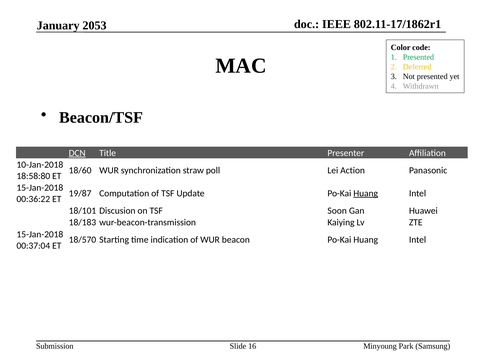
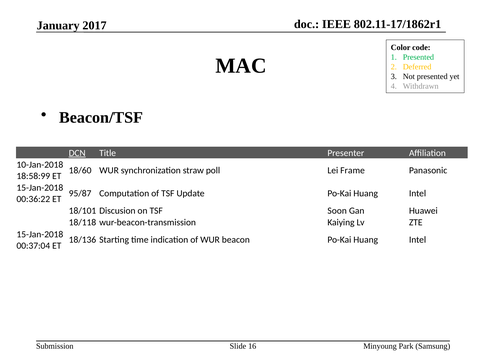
2053: 2053 -> 2017 (95, 26)
Action: Action -> Frame (353, 171)
18:58:80: 18:58:80 -> 18:58:99 (33, 176)
19/87: 19/87 -> 95/87 (80, 194)
Huang underline: present -> none (366, 194)
18/183: 18/183 -> 18/118 (82, 223)
18/570: 18/570 -> 18/136 (82, 240)
